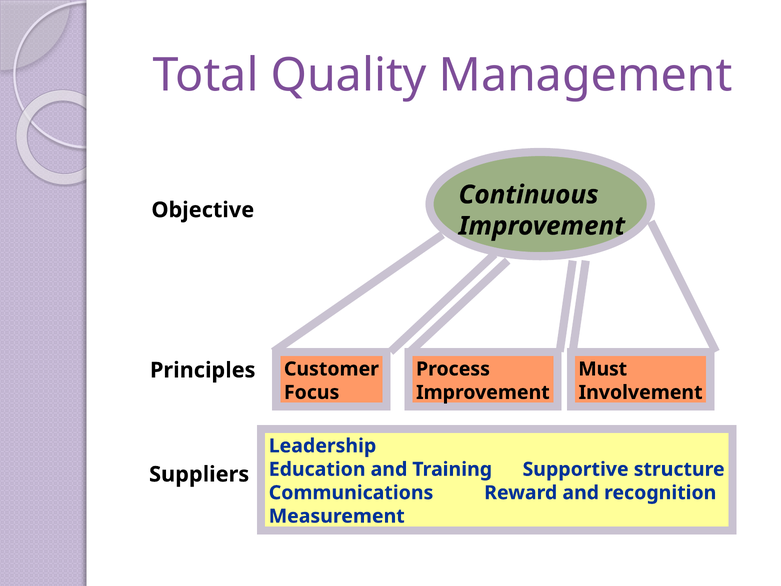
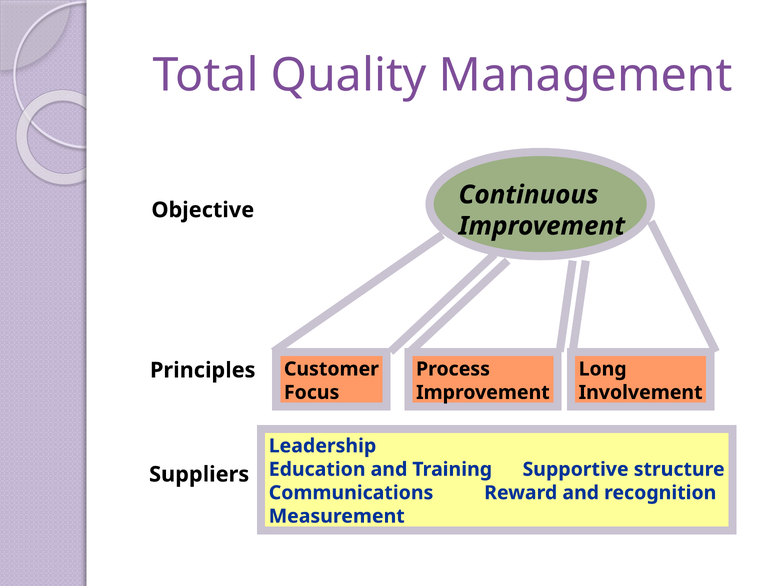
Must: Must -> Long (603, 369)
